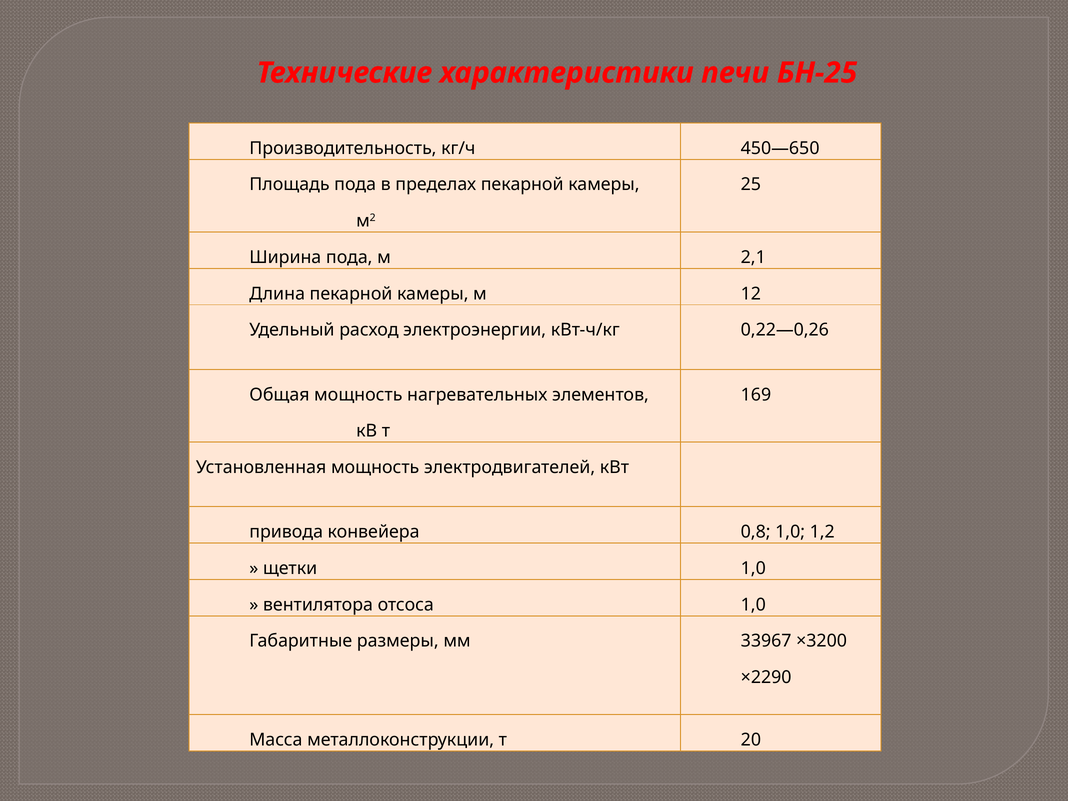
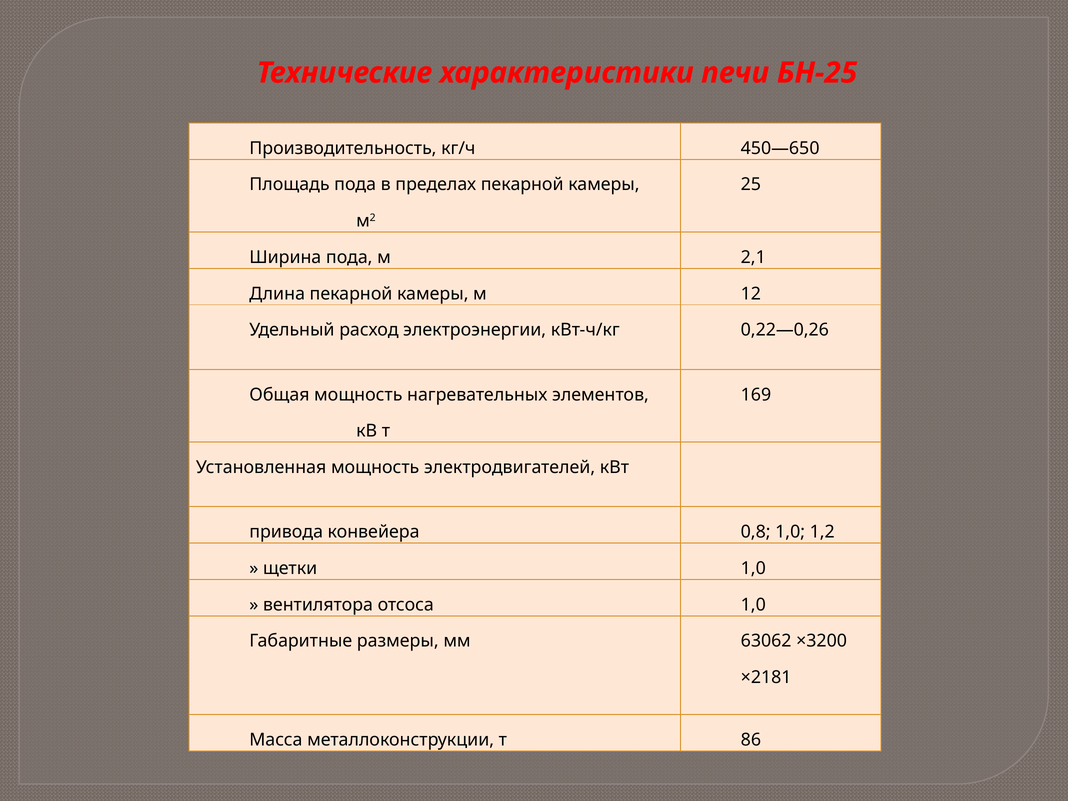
33967: 33967 -> 63062 (766, 641)
×2290: ×2290 -> ×2181 (766, 677)
20: 20 -> 86 (751, 740)
